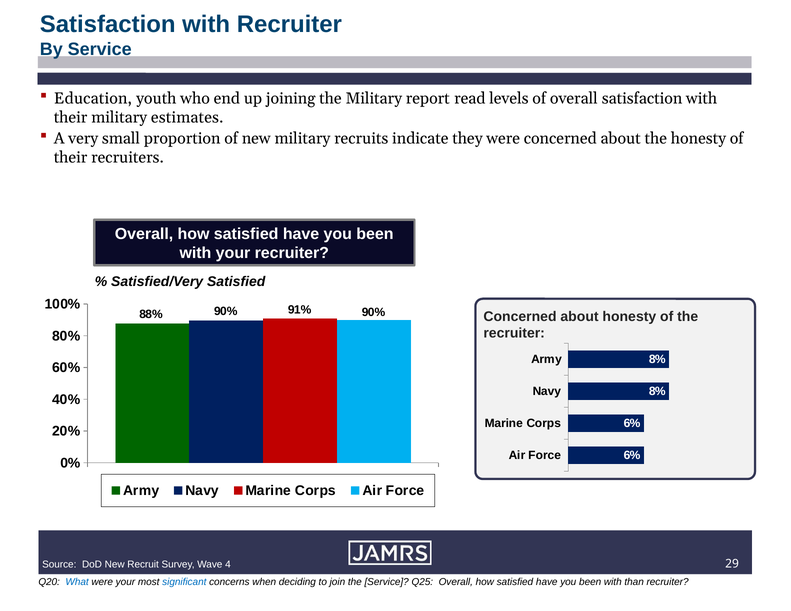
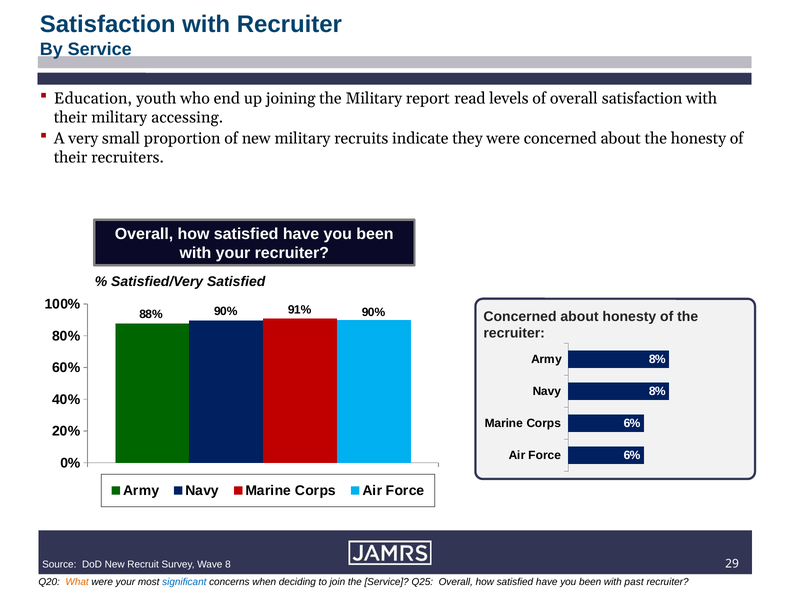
estimates: estimates -> accessing (187, 118)
4: 4 -> 8 (228, 565)
What colour: blue -> orange (77, 582)
than: than -> past (634, 582)
